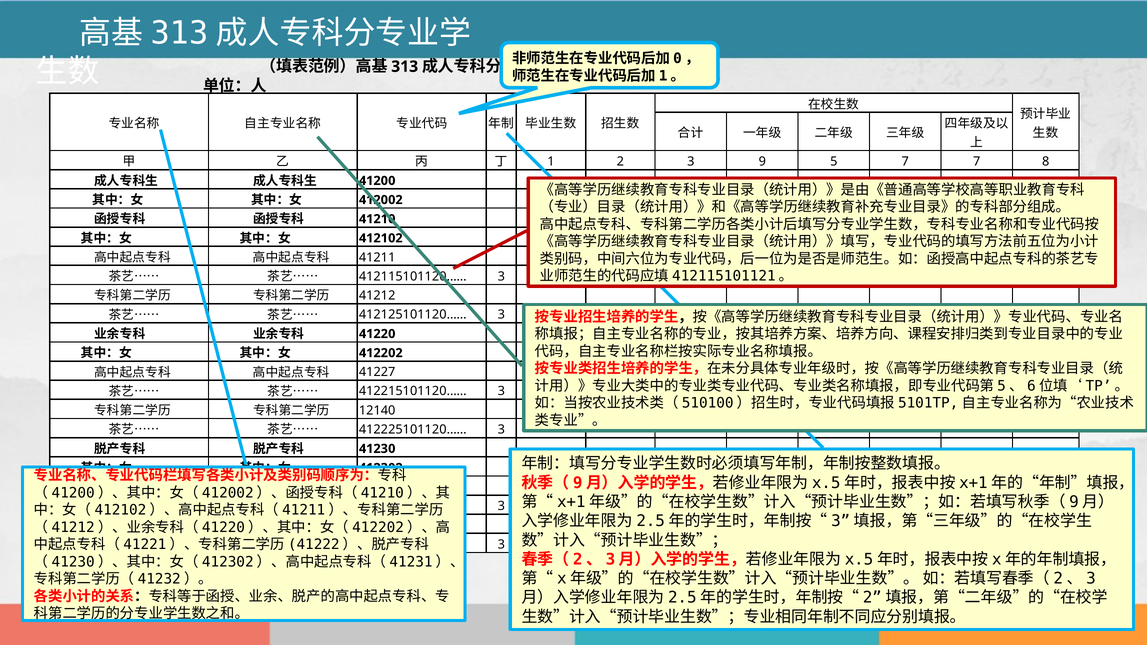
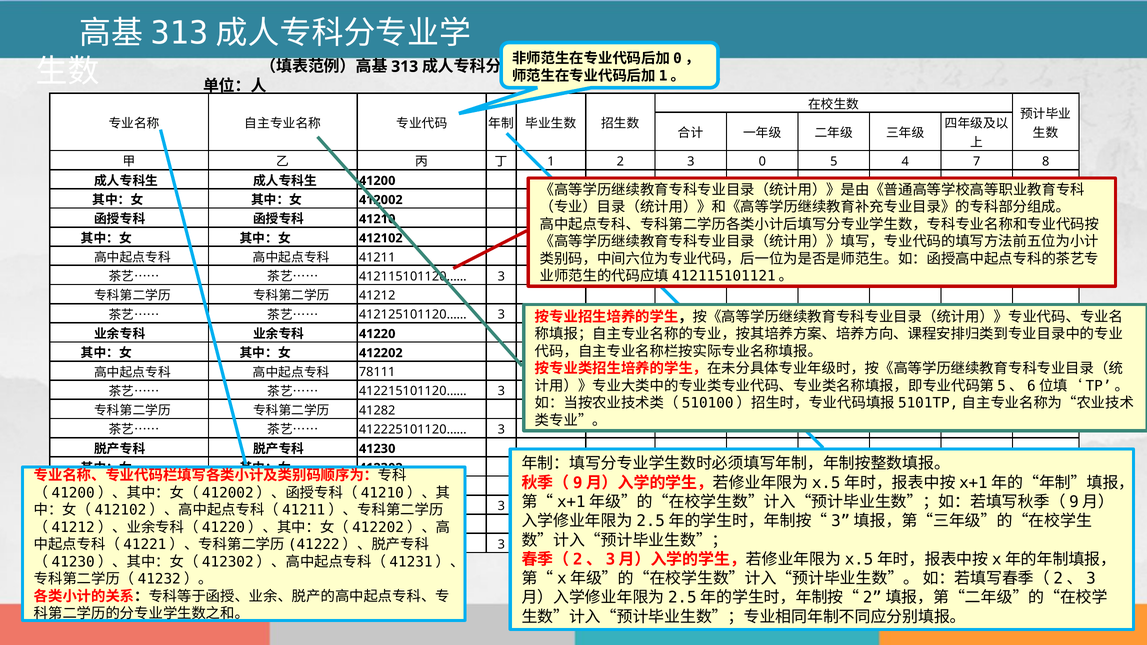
9: 9 -> 0 (762, 162)
5 7: 7 -> 4 (905, 162)
41227: 41227 -> 78111 (377, 372)
12140: 12140 -> 41282 (377, 411)
